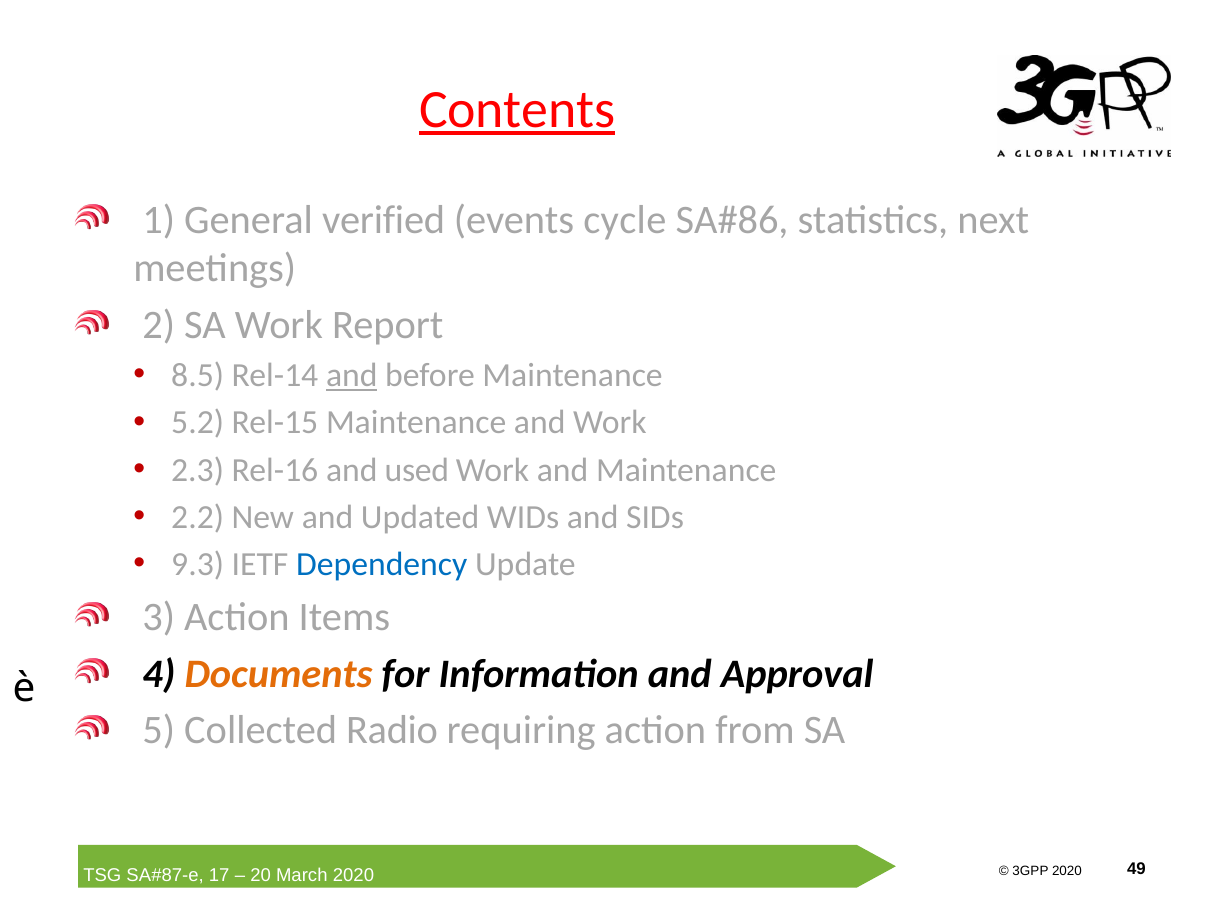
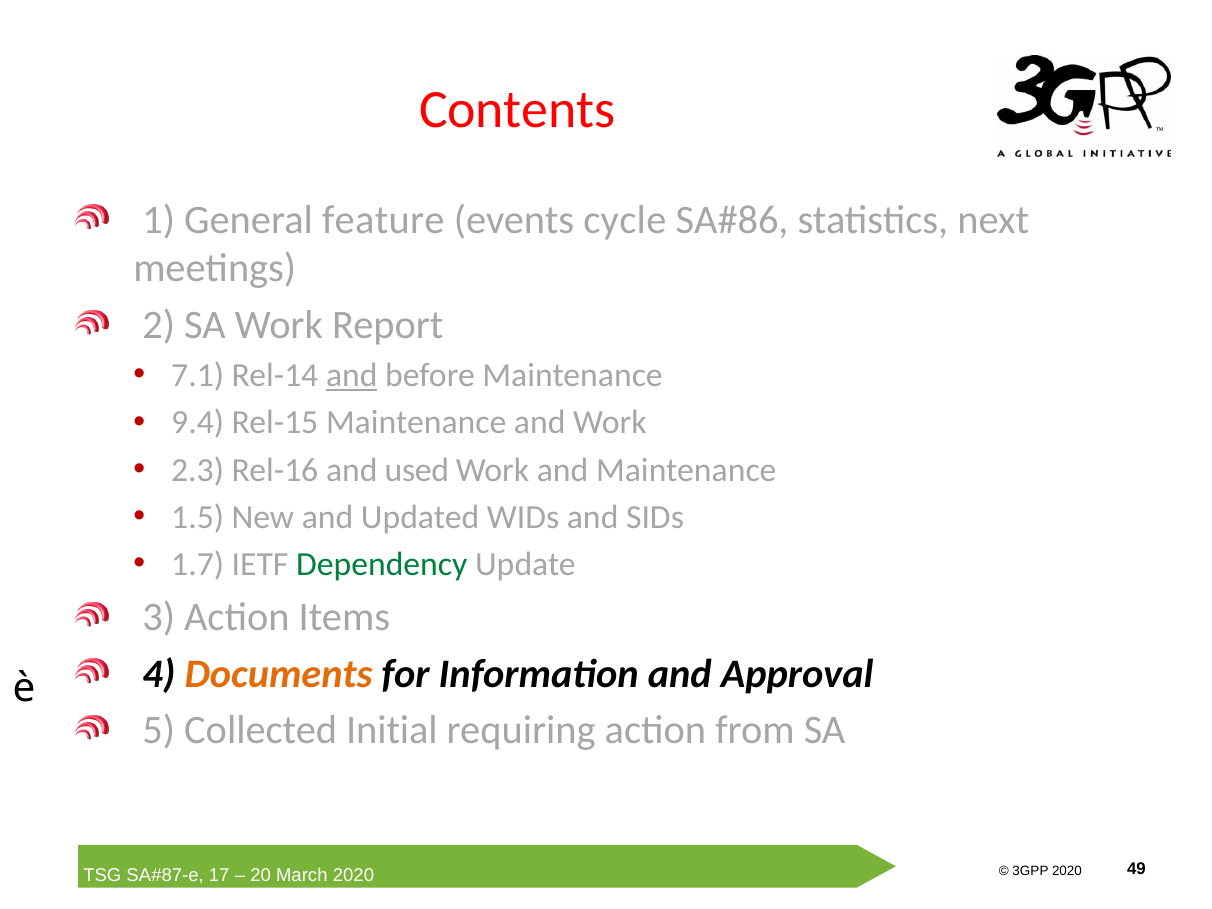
Contents underline: present -> none (517, 110)
verified: verified -> feature (383, 220)
8.5: 8.5 -> 7.1 (198, 376)
5.2: 5.2 -> 9.4 (198, 423)
2.2: 2.2 -> 1.5 (198, 517)
9.3: 9.3 -> 1.7 (198, 564)
Dependency colour: blue -> green (382, 564)
Radio: Radio -> Initial (392, 730)
